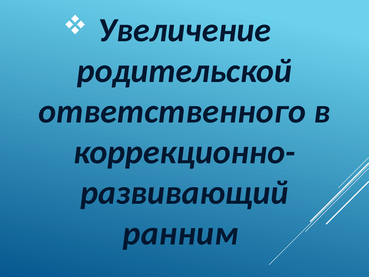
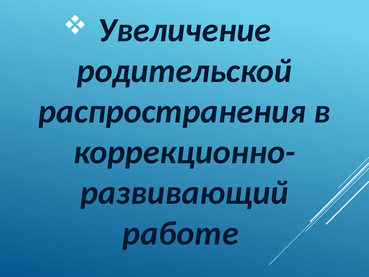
ответственного: ответственного -> распространения (172, 111)
ранним: ранним -> работе (181, 233)
